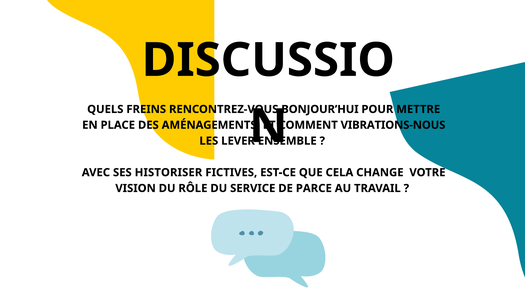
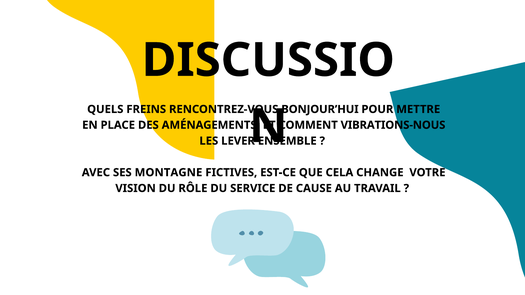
HISTORISER: HISTORISER -> MONTAGNE (168, 173)
PARCE: PARCE -> CAUSE (314, 188)
